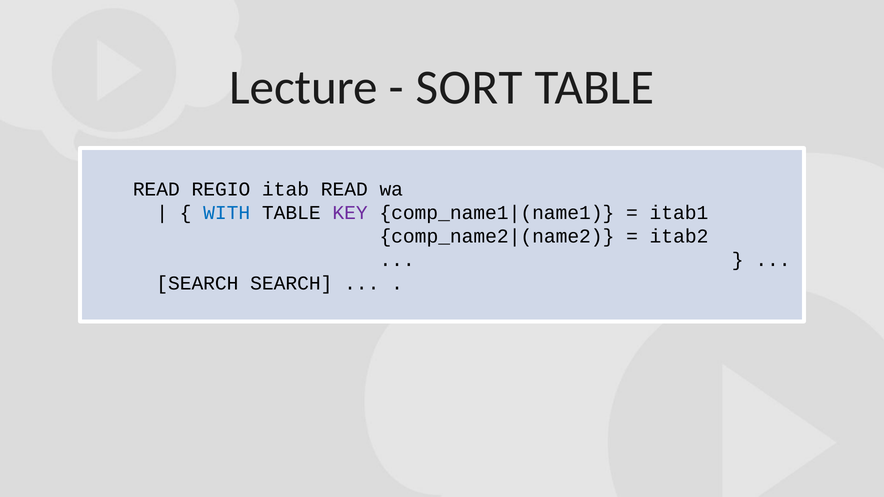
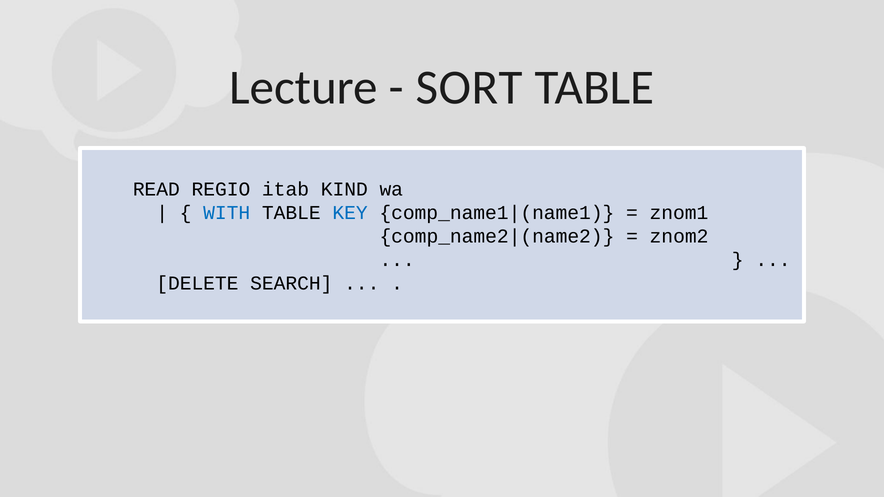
itab READ: READ -> KIND (344, 189)
KEY colour: purple -> blue (350, 213)
itab1: itab1 -> znom1 (679, 213)
itab2: itab2 -> znom2 (679, 236)
SEARCH: SEARCH -> DELETE (197, 283)
